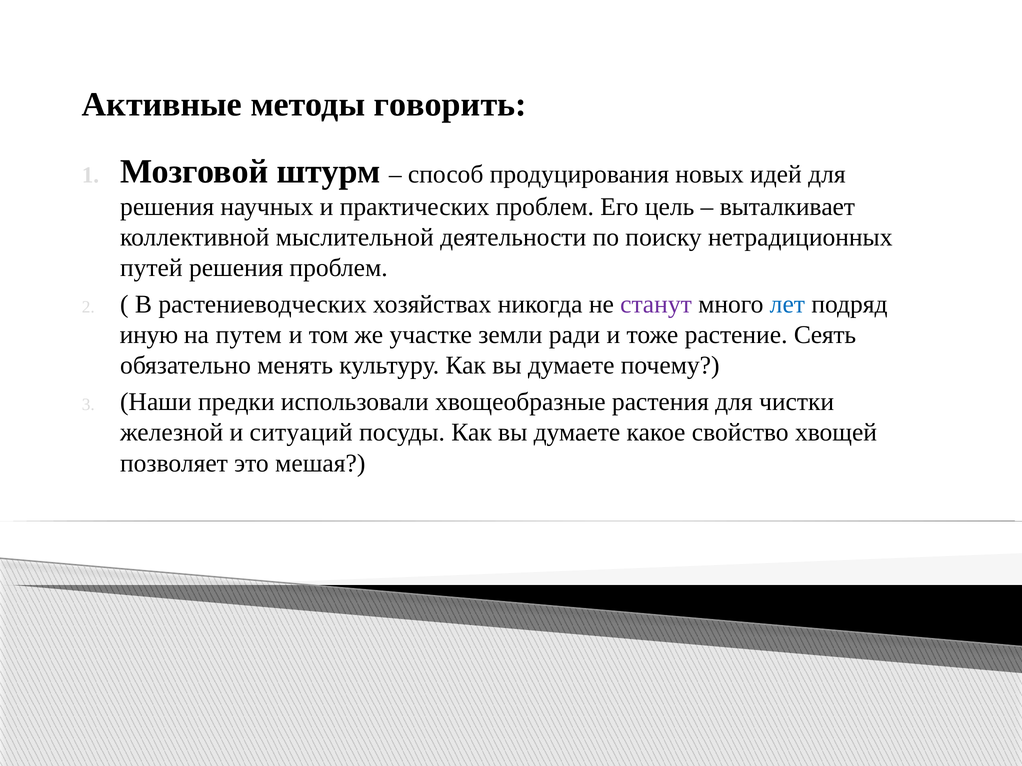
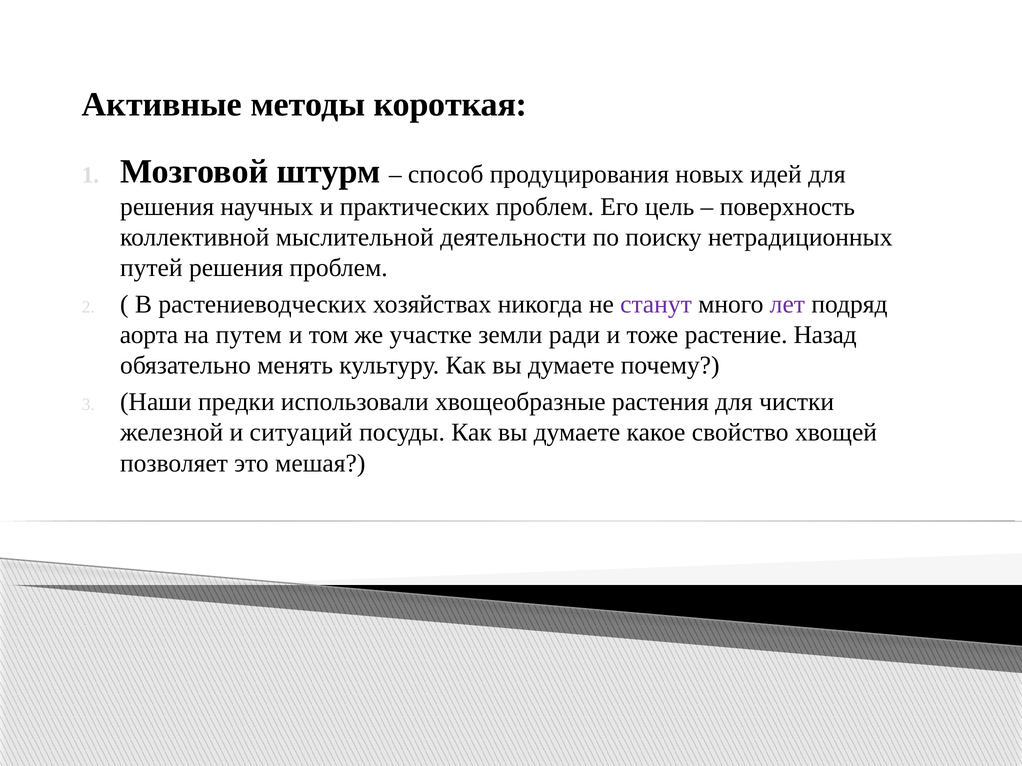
говорить: говорить -> короткая (450, 105)
выталкивает: выталкивает -> поверхность (787, 207)
лет colour: blue -> purple (787, 304)
иную: иную -> аорта (149, 335)
Сеять: Сеять -> Назад (825, 335)
